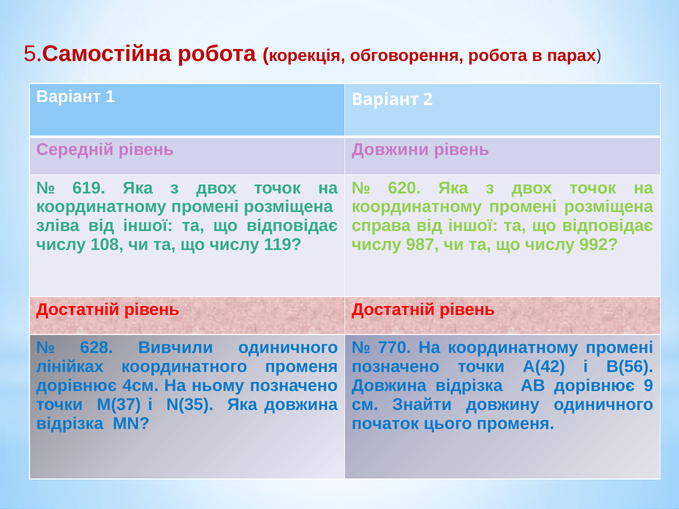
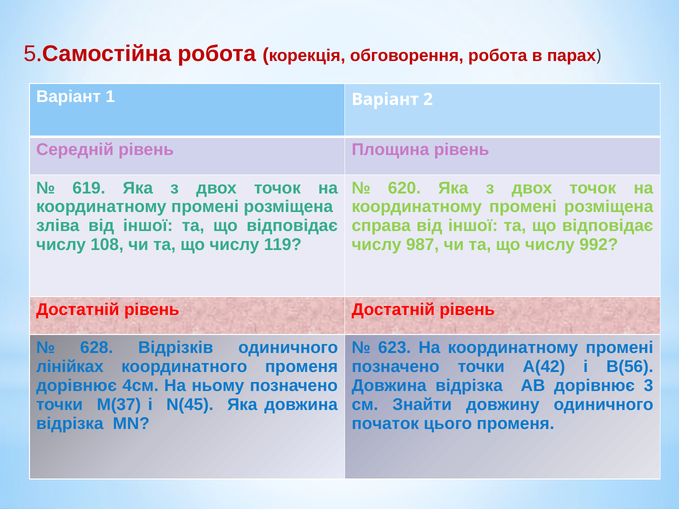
Довжини: Довжини -> Площина (390, 150)
Вивчили: Вивчили -> Відрізків (176, 348)
770: 770 -> 623 (395, 348)
9: 9 -> 3 (649, 386)
N(35: N(35 -> N(45 (190, 405)
